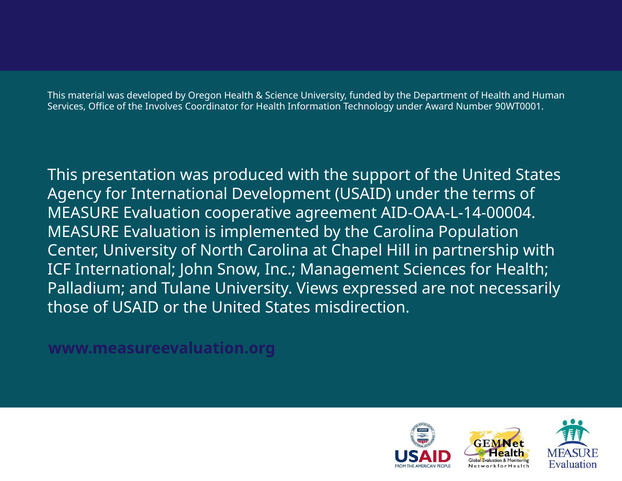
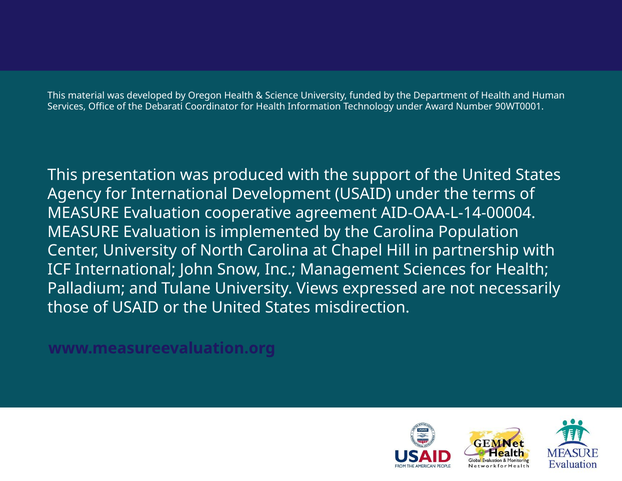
Involves: Involves -> Debarati (164, 107)
